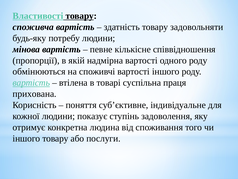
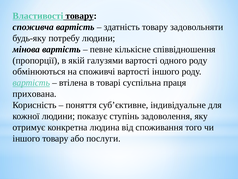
надмірна: надмірна -> галузями (105, 60)
